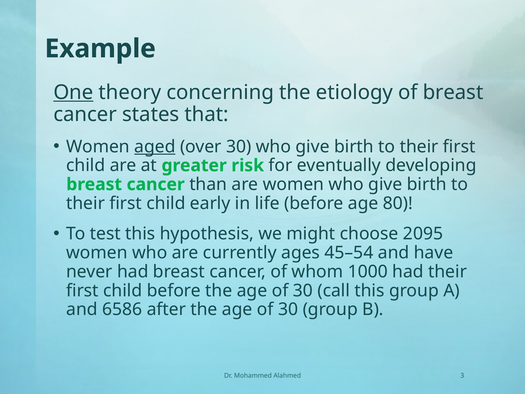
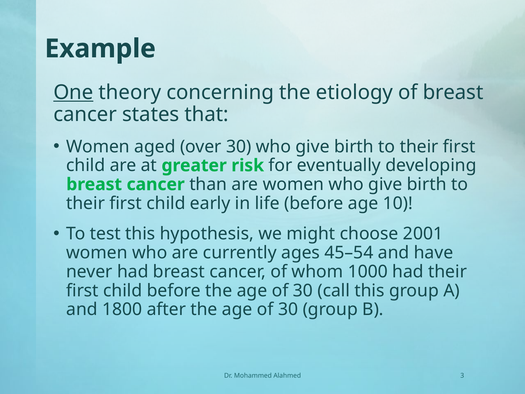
aged underline: present -> none (155, 146)
80: 80 -> 10 (398, 203)
2095: 2095 -> 2001 (423, 234)
6586: 6586 -> 1800 (122, 309)
